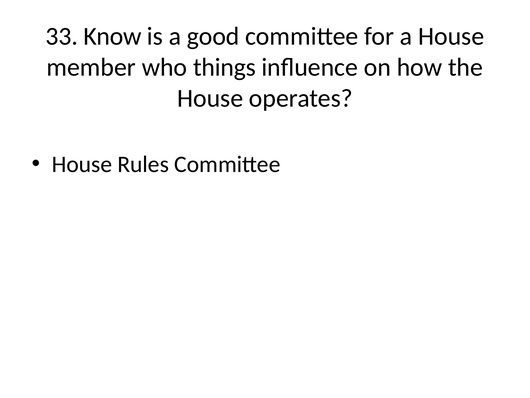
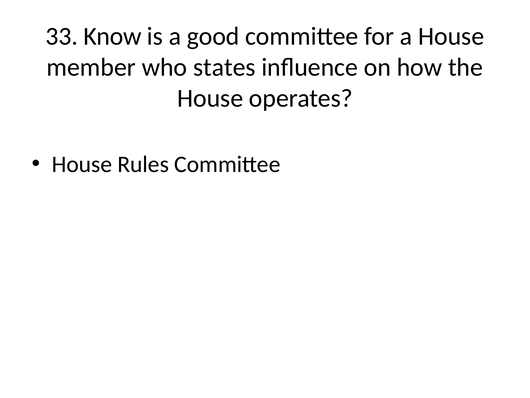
things: things -> states (224, 67)
